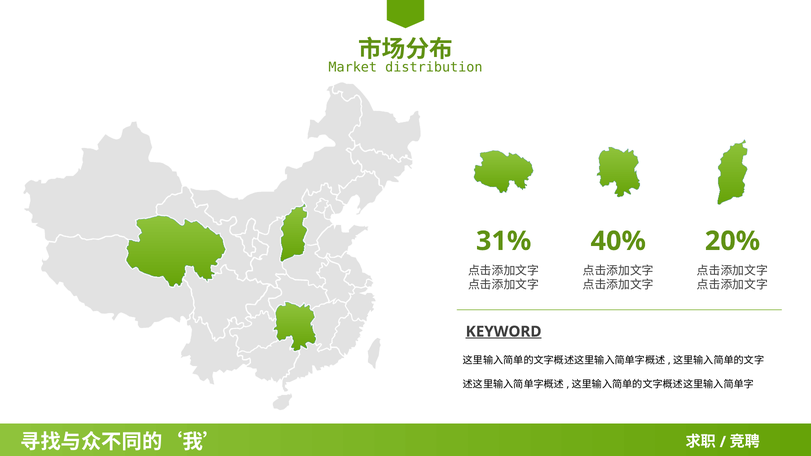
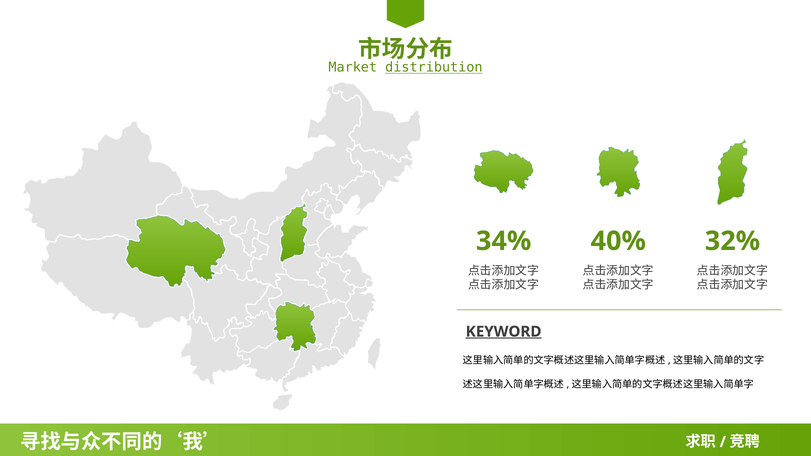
distribution underline: none -> present (434, 67)
31%: 31% -> 34% (504, 241)
20%: 20% -> 32% (732, 241)
